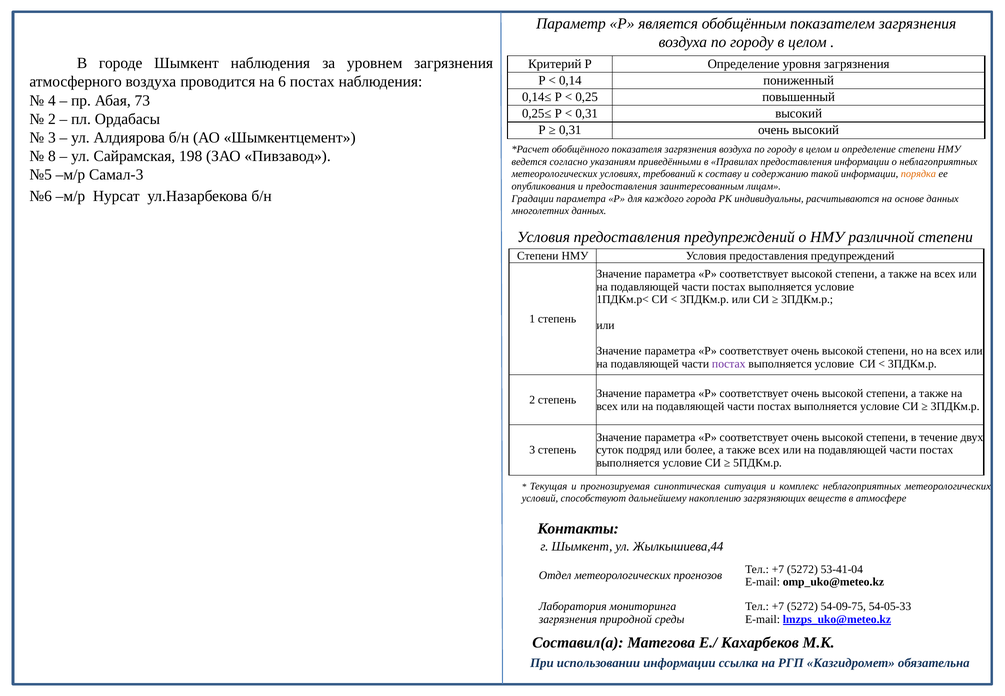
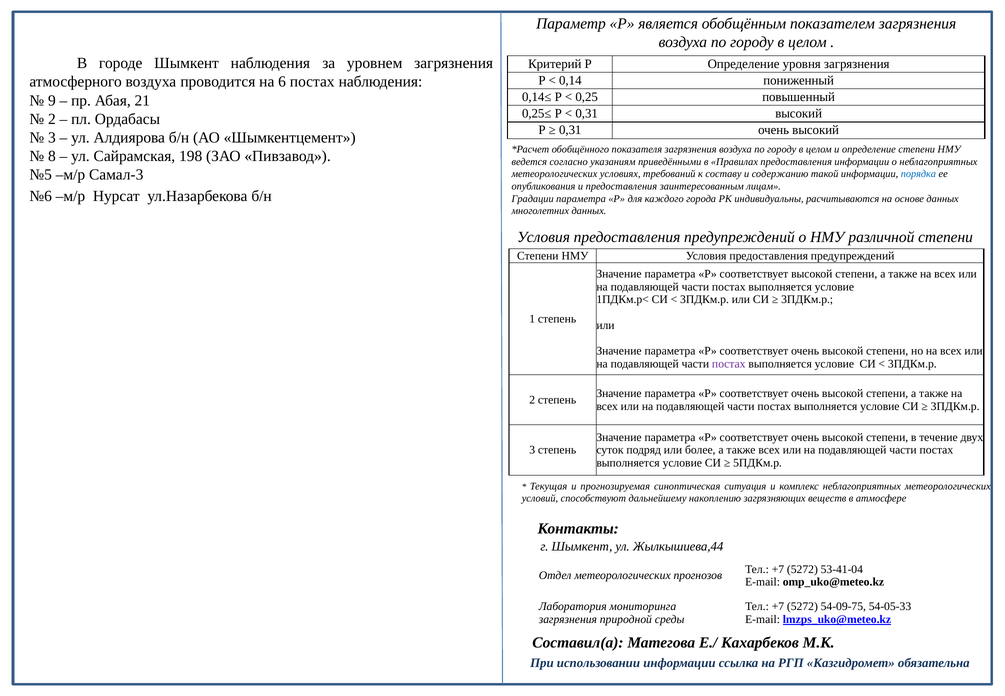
4: 4 -> 9 (52, 100)
73: 73 -> 21 (142, 100)
порядка colour: orange -> blue (918, 174)
